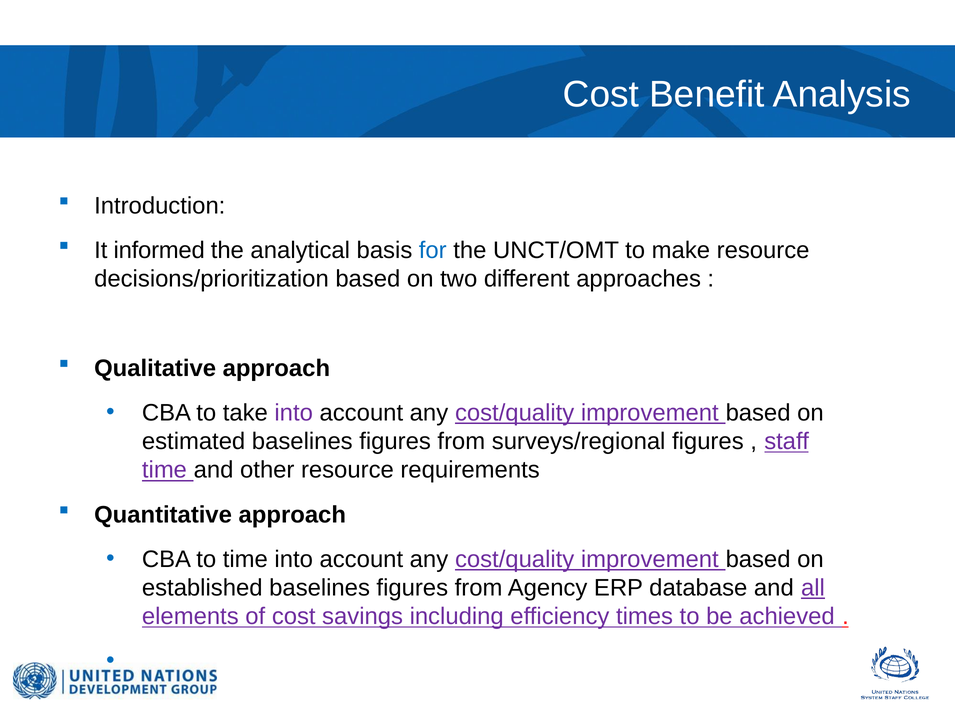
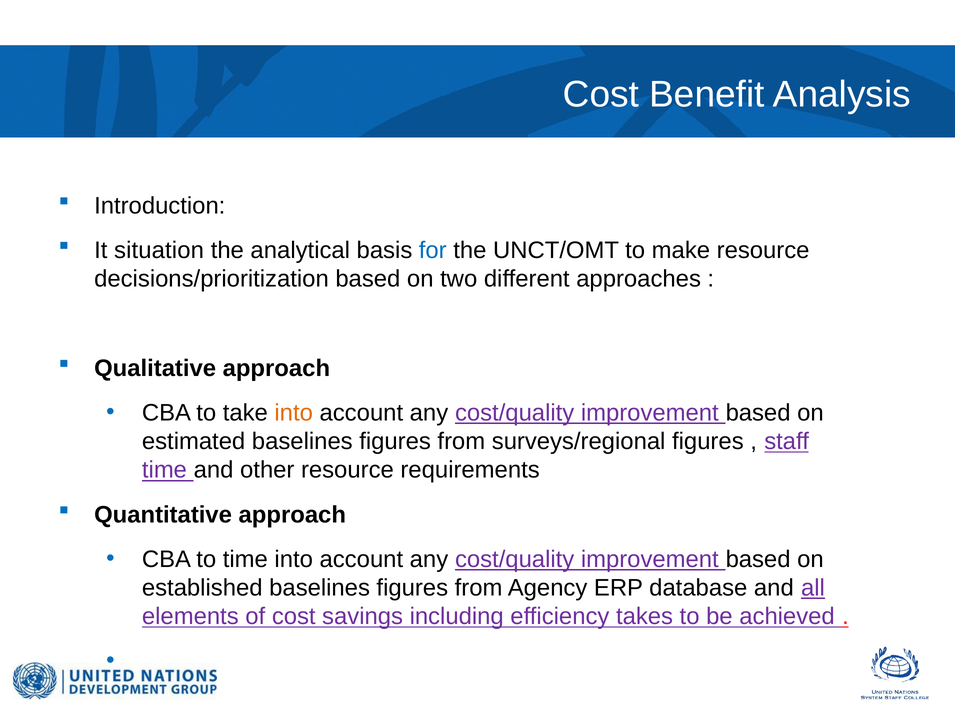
informed: informed -> situation (159, 250)
into colour: purple -> orange (294, 413)
times: times -> takes (645, 617)
